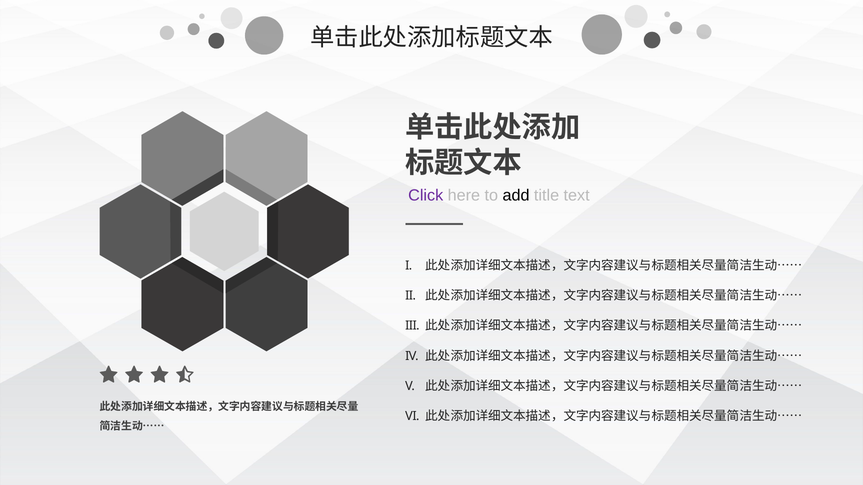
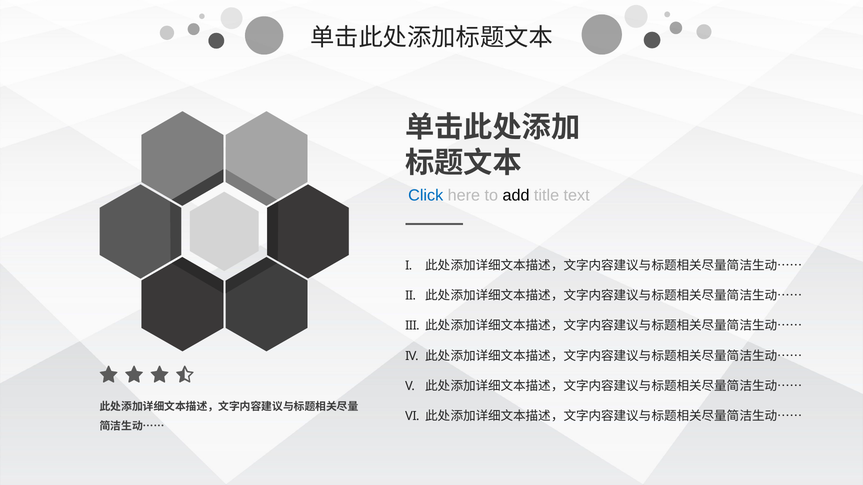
Click colour: purple -> blue (426, 195)
